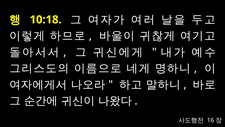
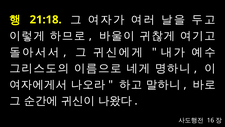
10:18: 10:18 -> 21:18 (46, 20)
